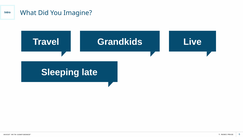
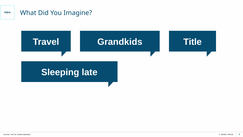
Live: Live -> Title (193, 42)
